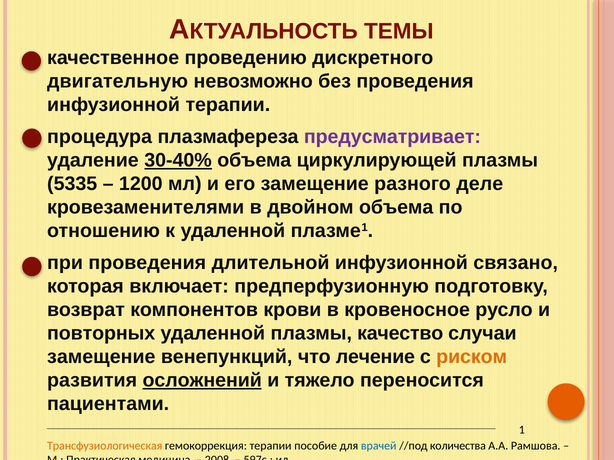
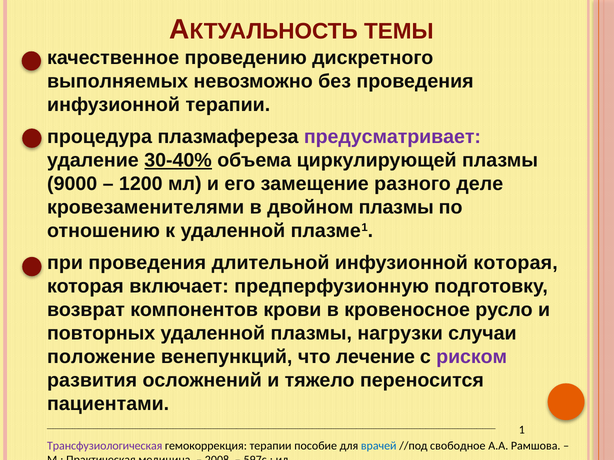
двигательную: двигательную -> выполняемых (118, 81)
5335: 5335 -> 9000 (72, 184)
двойном объема: объема -> плазмы (396, 207)
инфузионной связано: связано -> которая (516, 263)
качество: качество -> нагрузки (400, 334)
замещение: замещение -> положение (101, 357)
риском colour: orange -> purple (472, 357)
осложнений underline: present -> none (202, 381)
Трансфузиологическая colour: orange -> purple (105, 446)
количества: количества -> свободное (458, 446)
